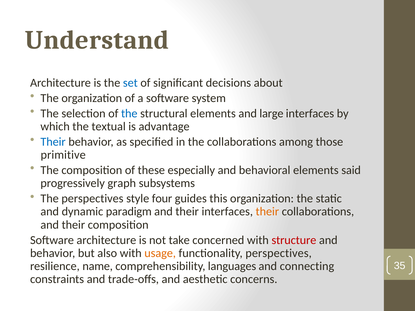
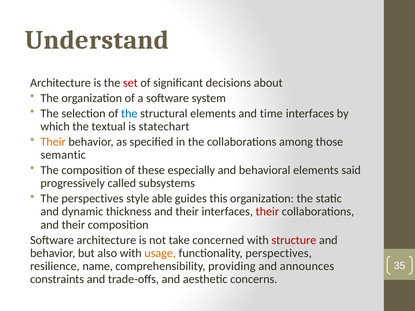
set colour: blue -> red (130, 83)
large: large -> time (271, 113)
advantage: advantage -> statechart (164, 127)
Their colour: blue -> orange (53, 142)
primitive: primitive -> semantic (63, 155)
graph: graph -> called (122, 183)
four: four -> able (162, 199)
paradigm: paradigm -> thickness (129, 212)
their colour: orange -> red (267, 212)
languages: languages -> providing (232, 266)
connecting: connecting -> announces (307, 266)
